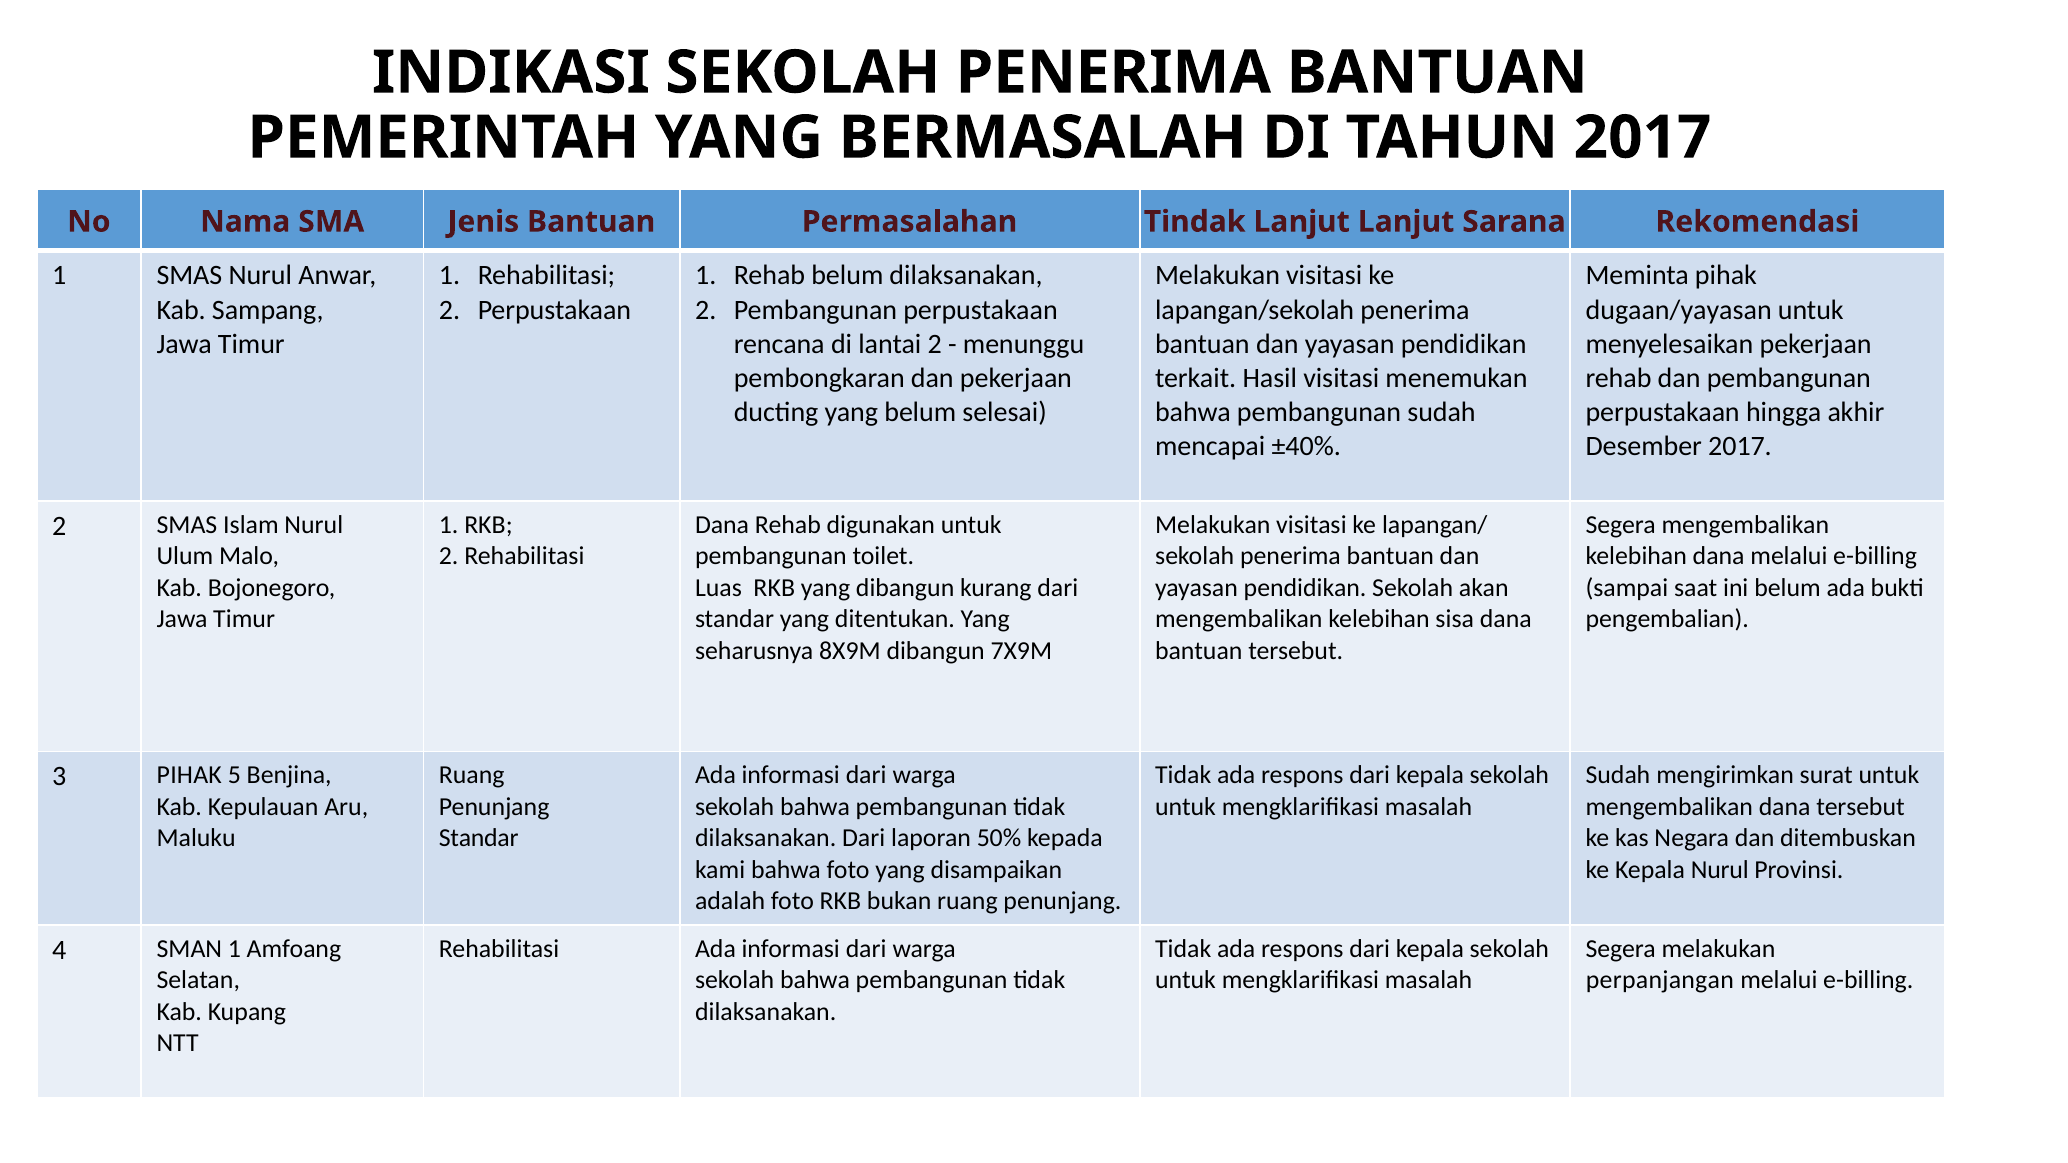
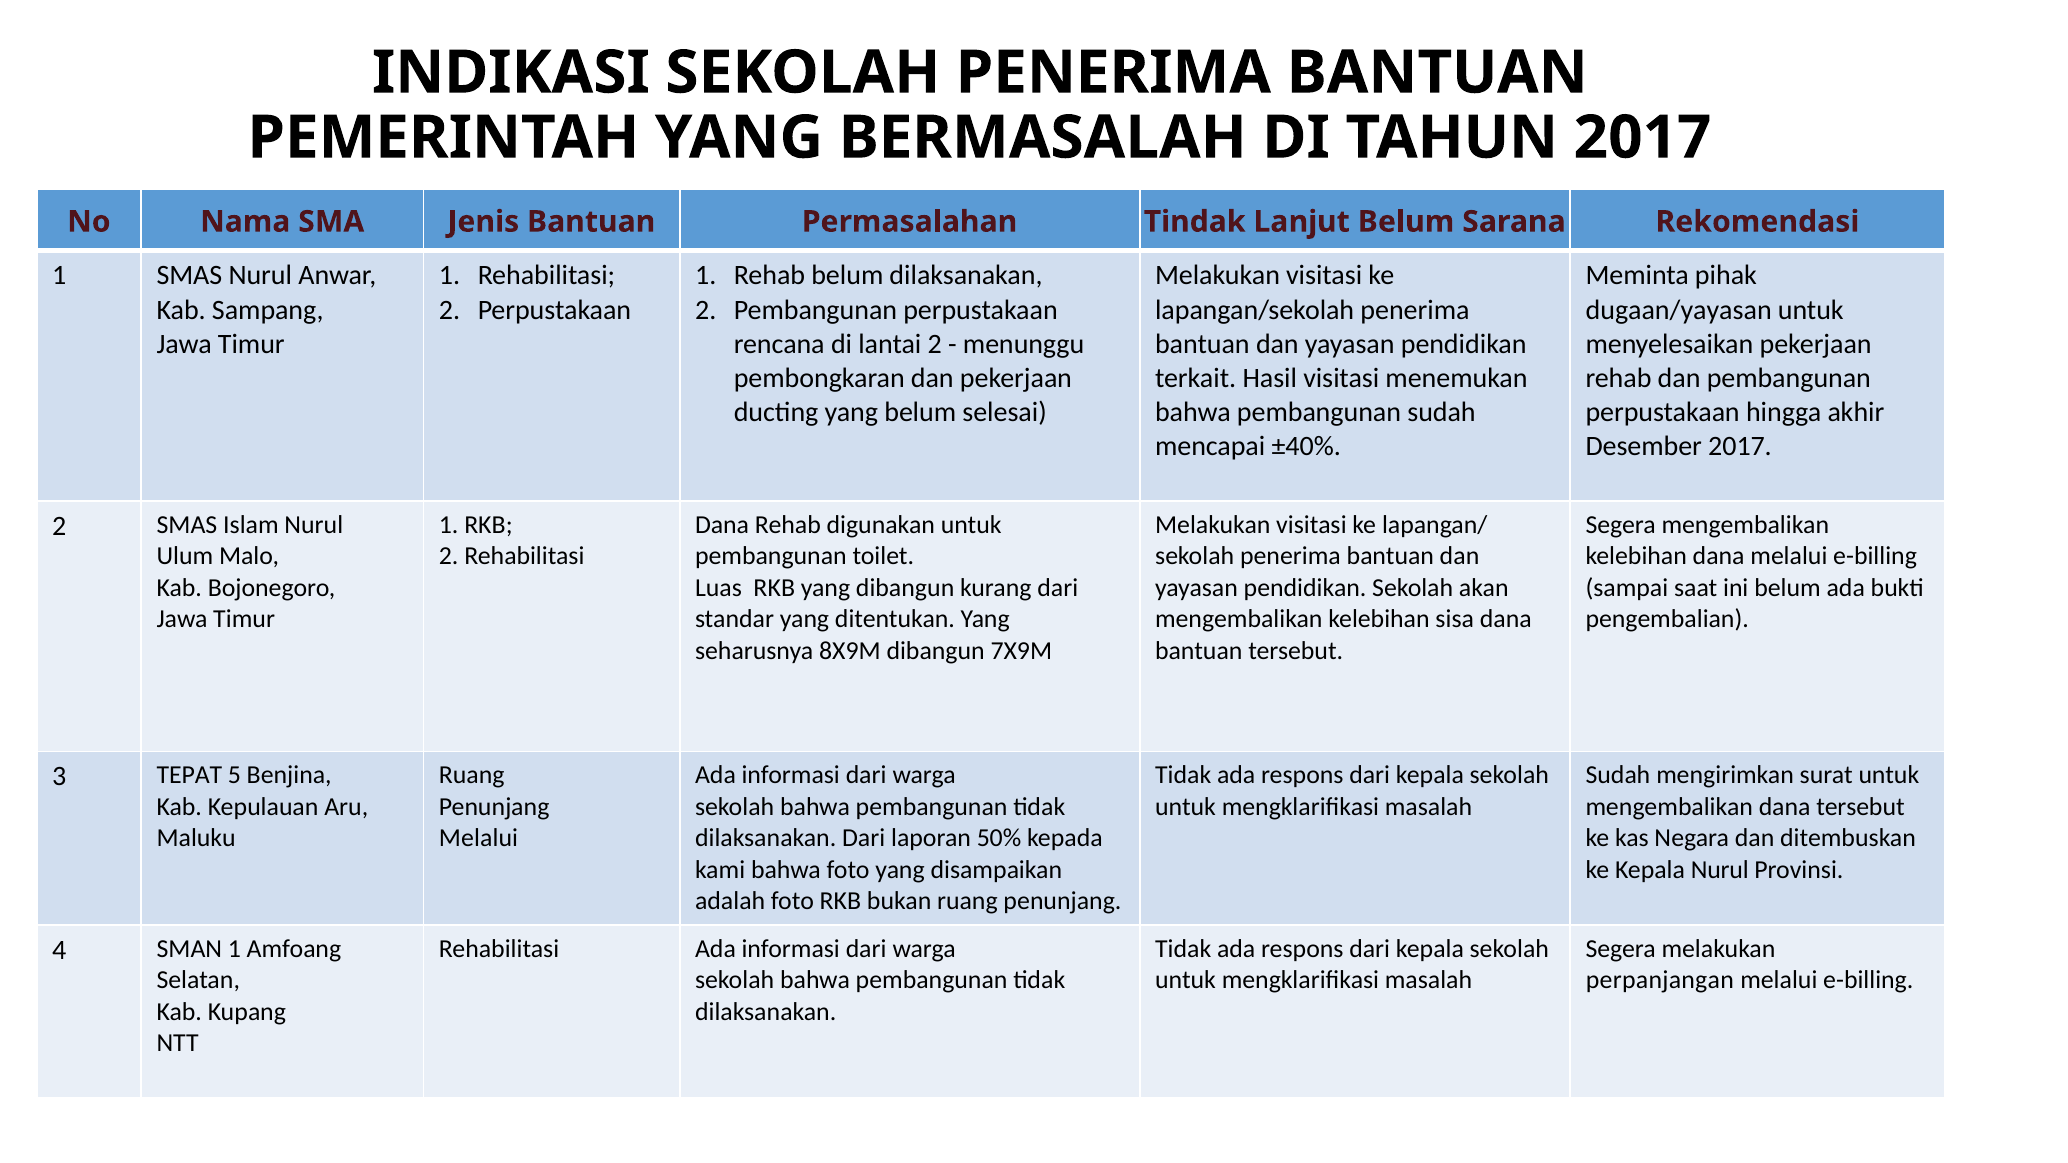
Lanjut Lanjut: Lanjut -> Belum (1406, 222)
3 PIHAK: PIHAK -> TEPAT (189, 775)
Standar: Standar -> Melalui (479, 838)
